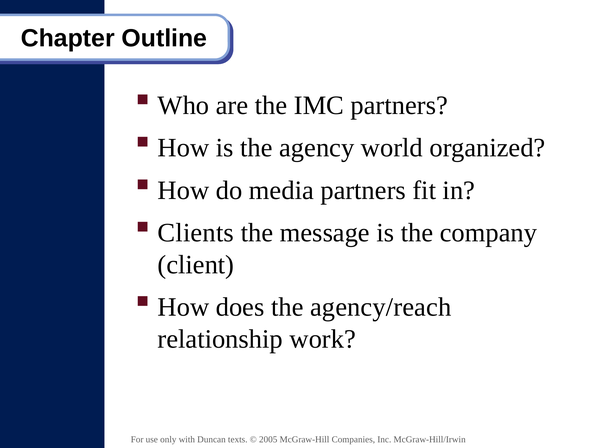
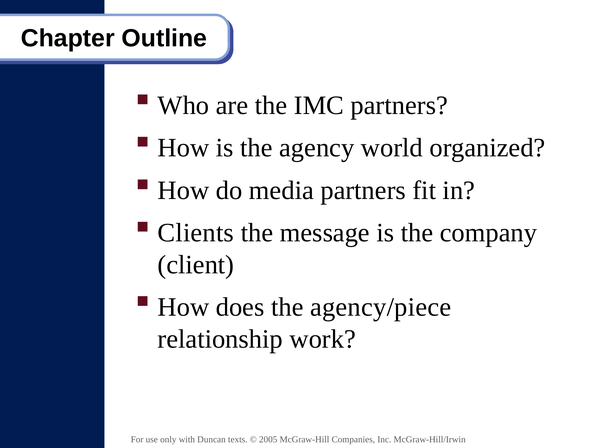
agency/reach: agency/reach -> agency/piece (381, 307)
